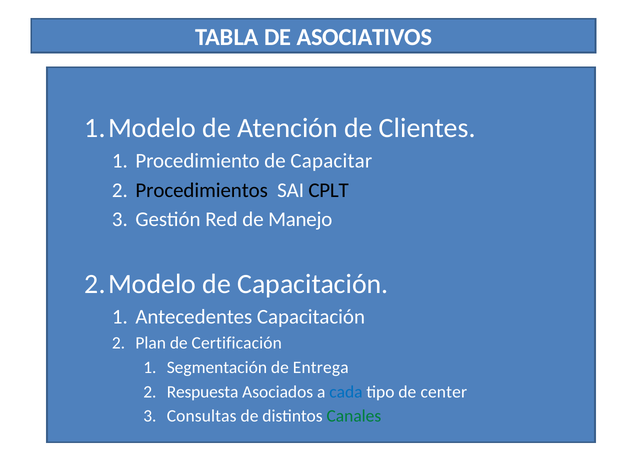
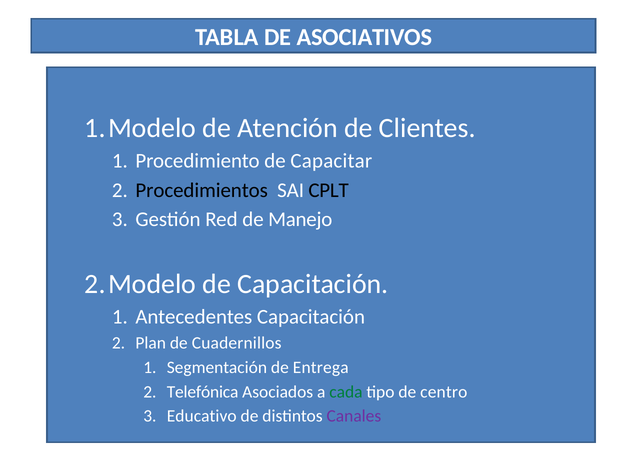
Certificación: Certificación -> Cuadernillos (237, 343)
Respuesta: Respuesta -> Telefónica (203, 392)
cada colour: blue -> green (346, 392)
center: center -> centro (444, 392)
Consultas: Consultas -> Educativo (202, 416)
Canales colour: green -> purple (354, 416)
